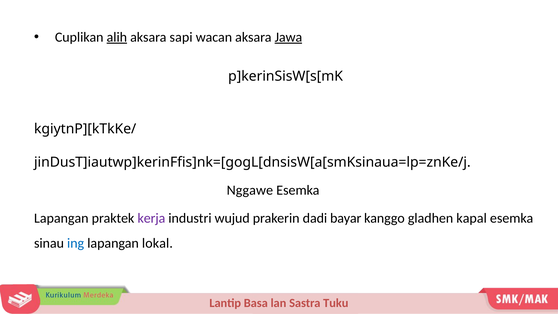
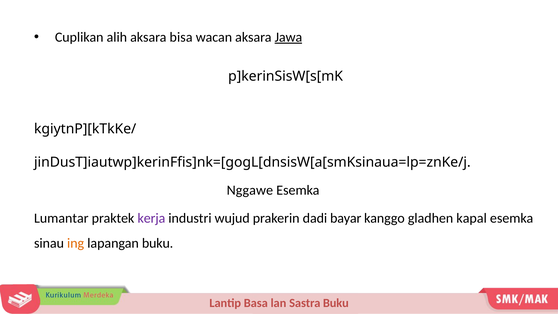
alih underline: present -> none (117, 37)
sapi: sapi -> bisa (181, 37)
Lapangan: Lapangan -> Lumantar (61, 218)
ing colour: blue -> orange (76, 243)
lapangan lokal: lokal -> buku (158, 243)
Tuku: Tuku -> Buku (336, 303)
